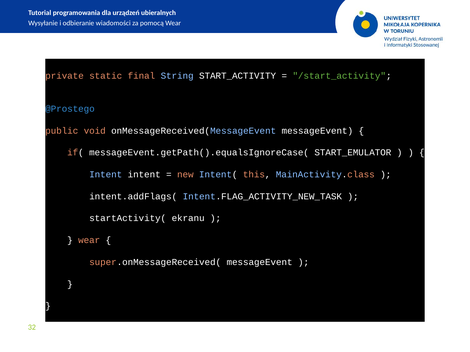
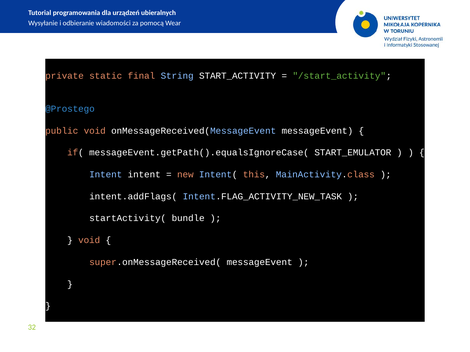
ekranu: ekranu -> bundle (188, 219)
wear: wear -> void (89, 241)
